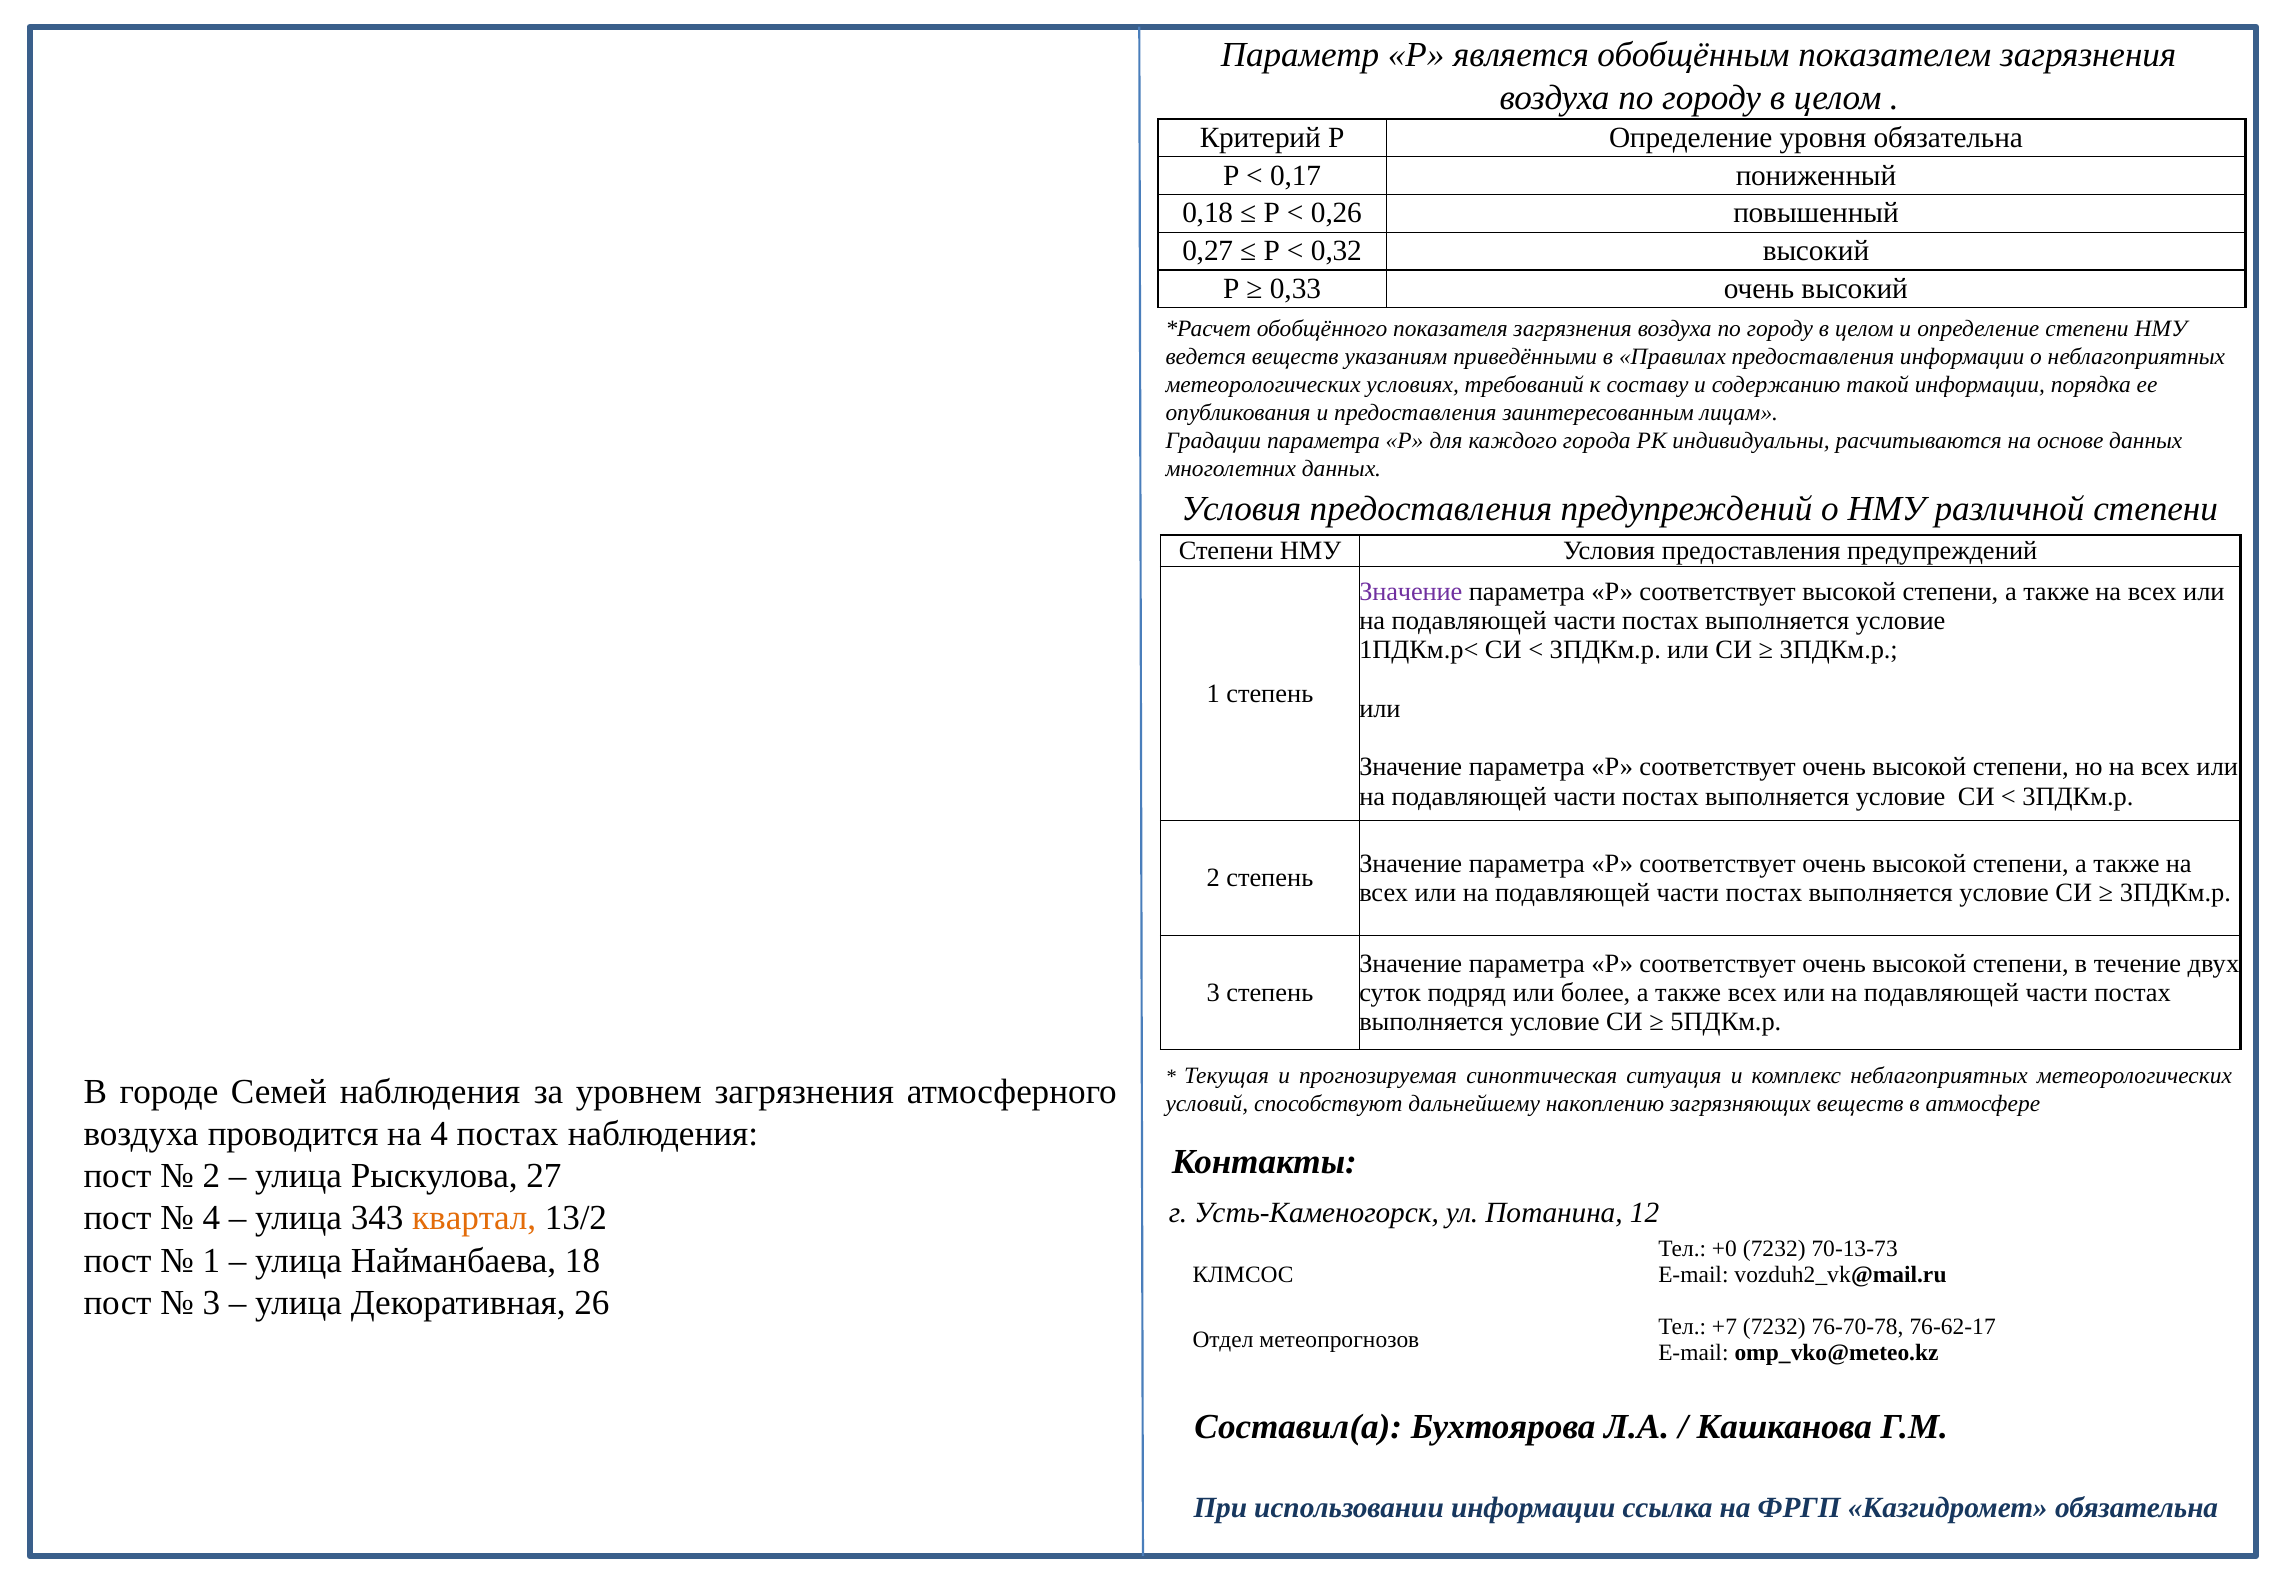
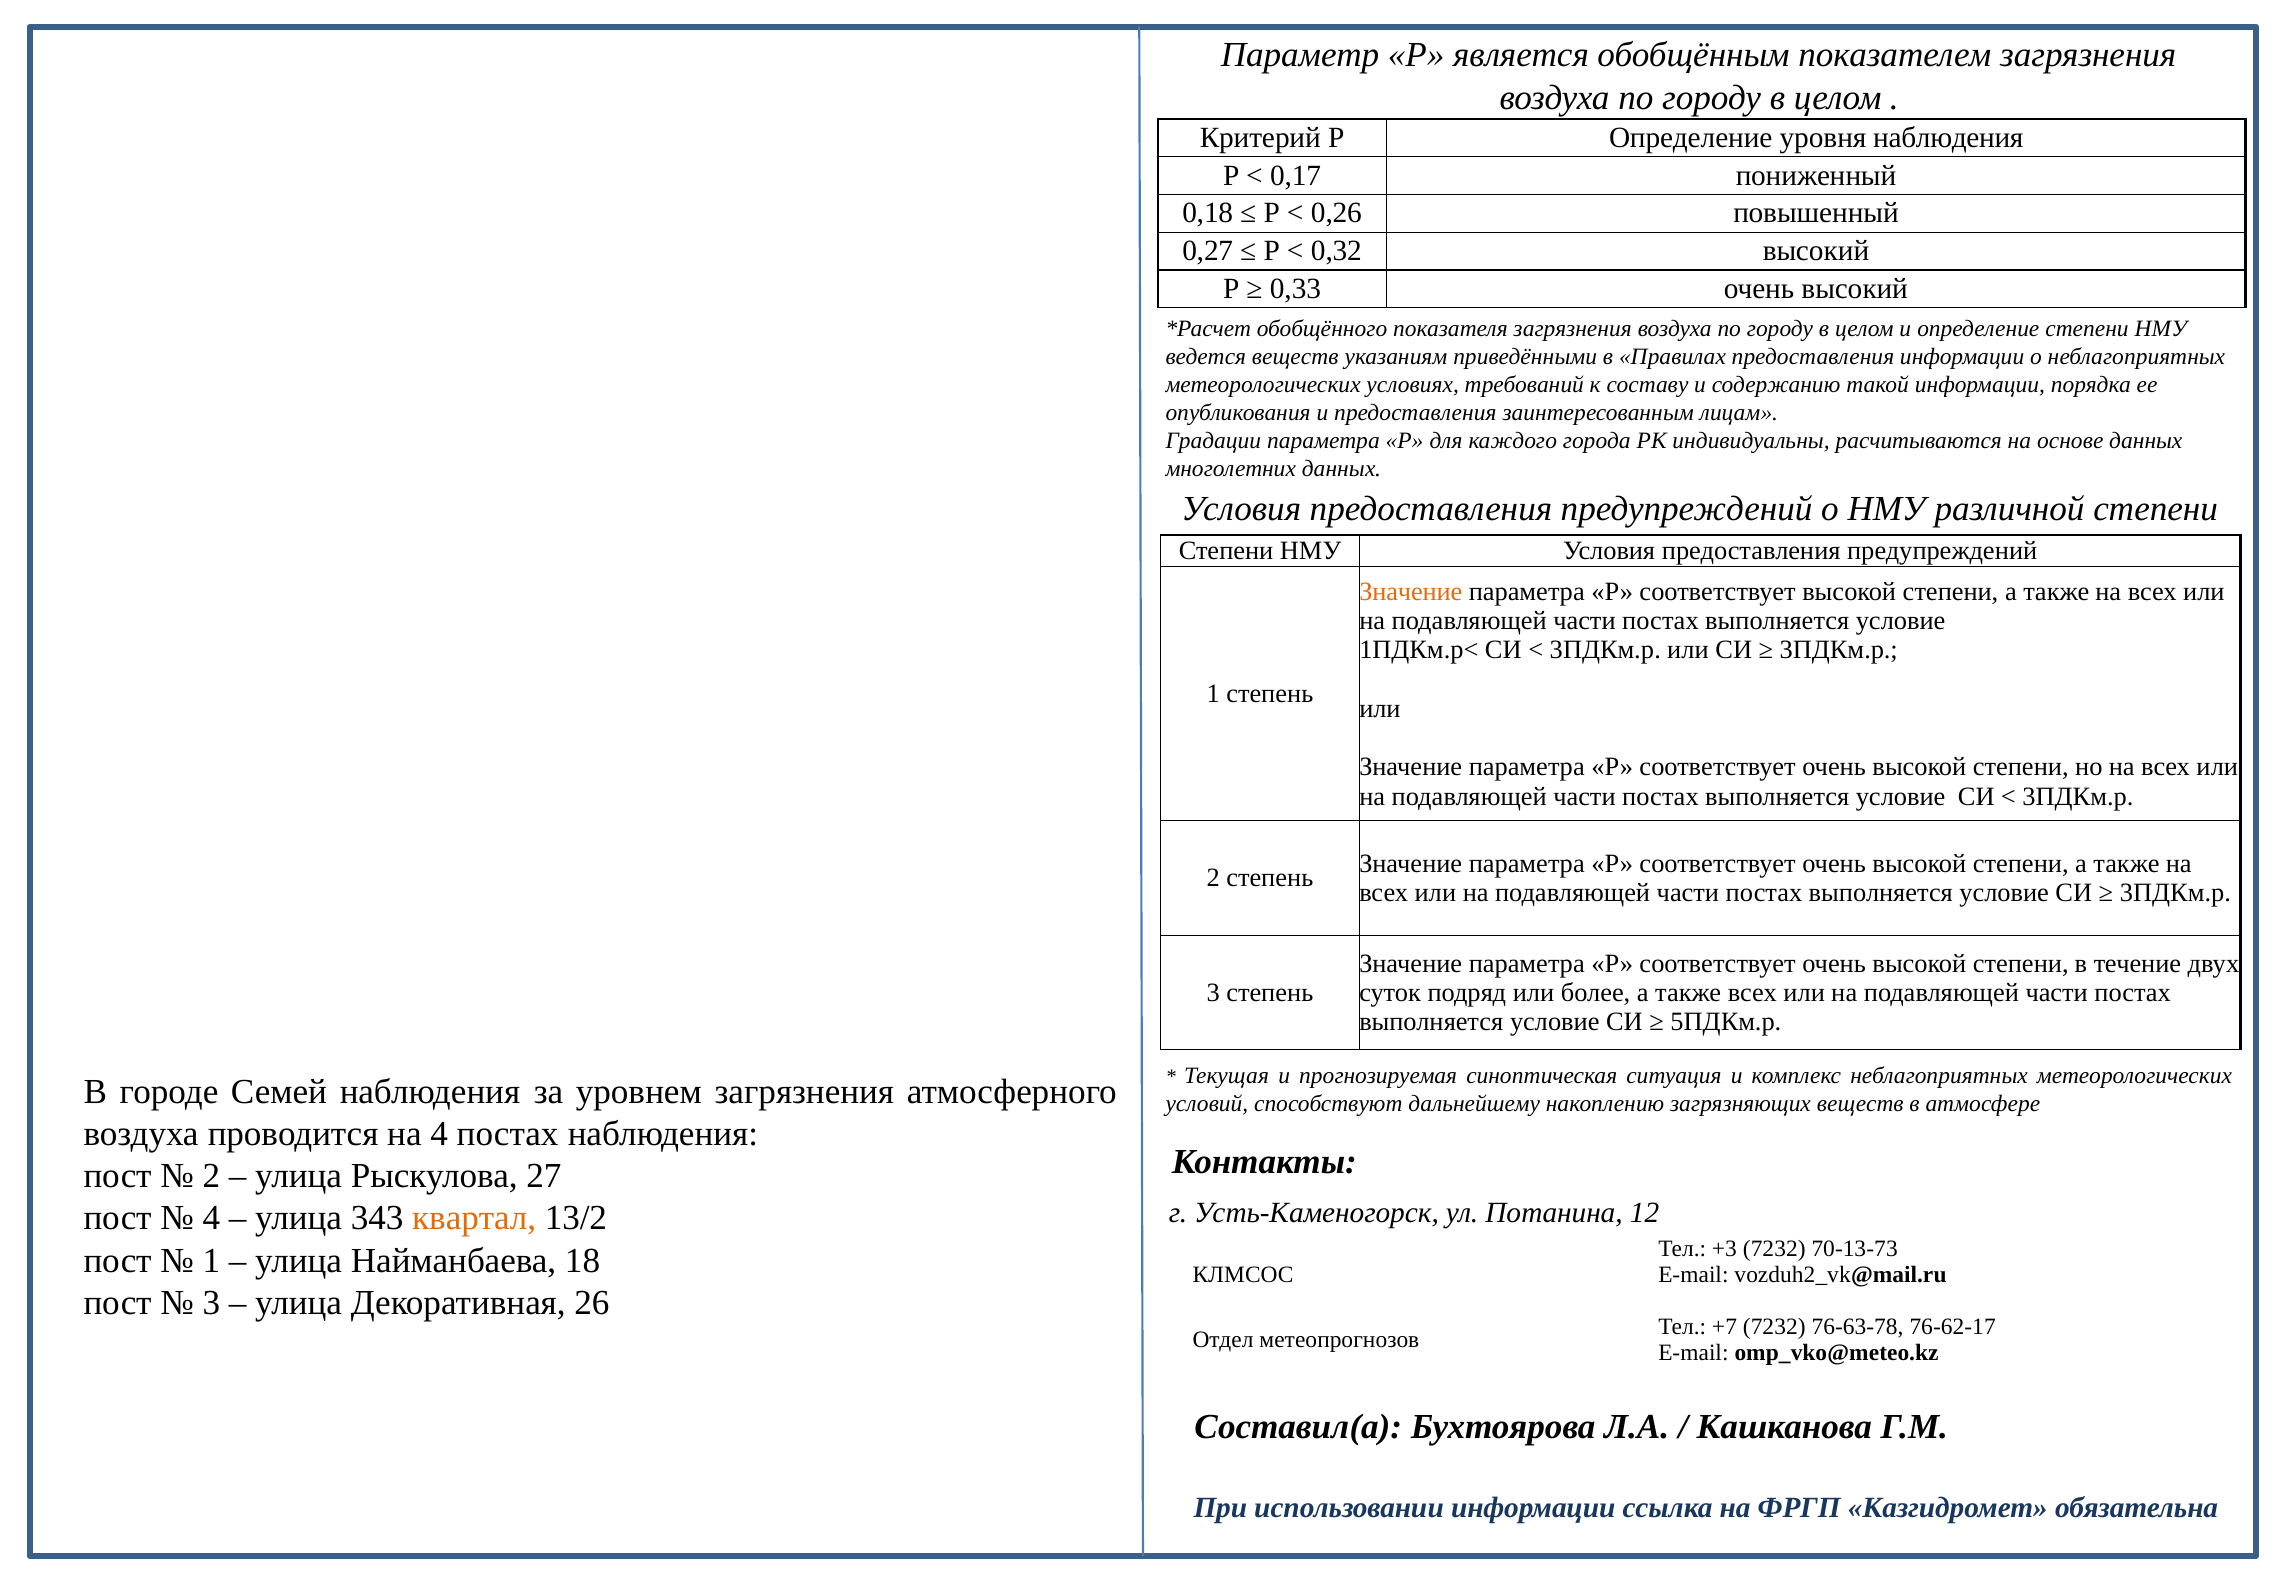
уровня обязательна: обязательна -> наблюдения (1948, 138)
Значение colour: purple -> orange (1411, 592)
+0: +0 -> +3 (1724, 1249)
76-70-78: 76-70-78 -> 76-63-78 (1858, 1326)
